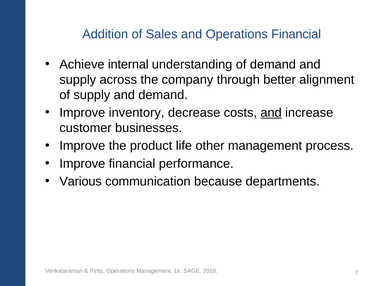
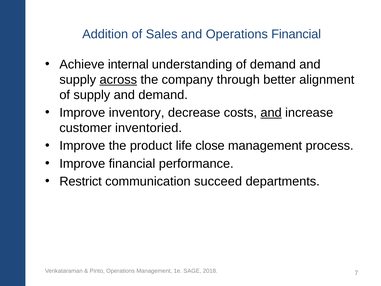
across underline: none -> present (118, 80)
businesses: businesses -> inventoried (149, 128)
other: other -> close (210, 146)
Various: Various -> Restrict (81, 181)
because: because -> succeed (218, 181)
